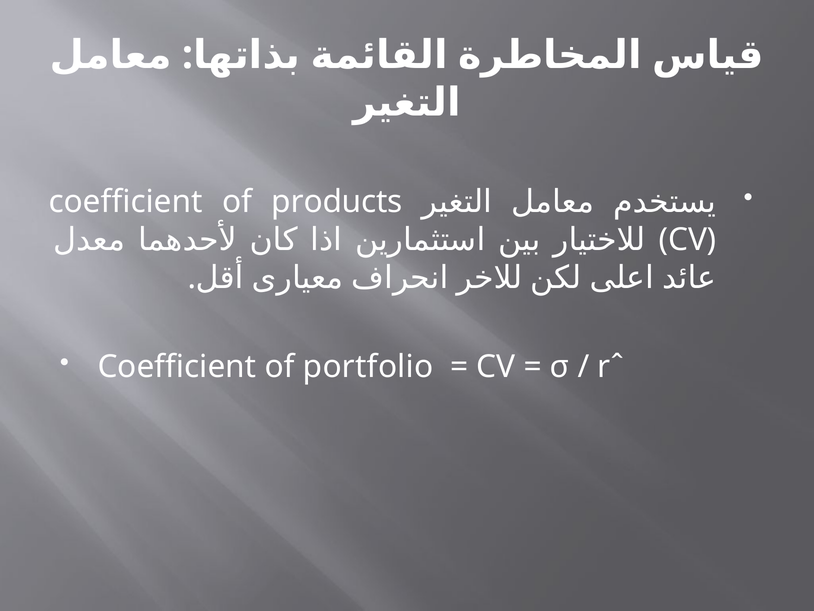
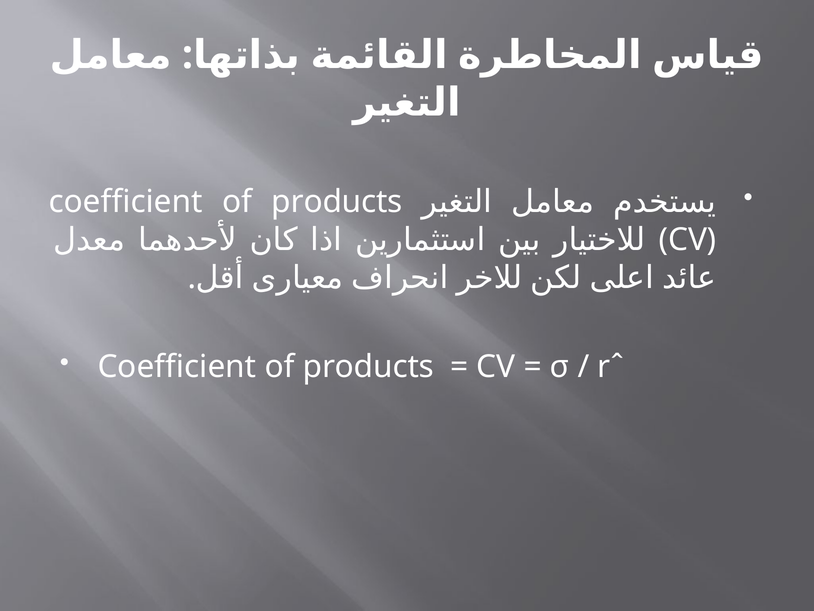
portfolio: portfolio -> products (368, 366)
